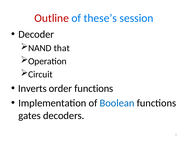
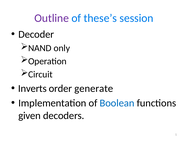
Outline colour: red -> purple (52, 18)
that: that -> only (62, 48)
order functions: functions -> generate (94, 88)
gates: gates -> given (30, 116)
